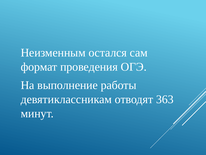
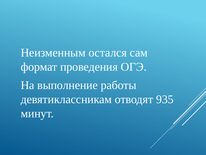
363: 363 -> 935 (165, 99)
